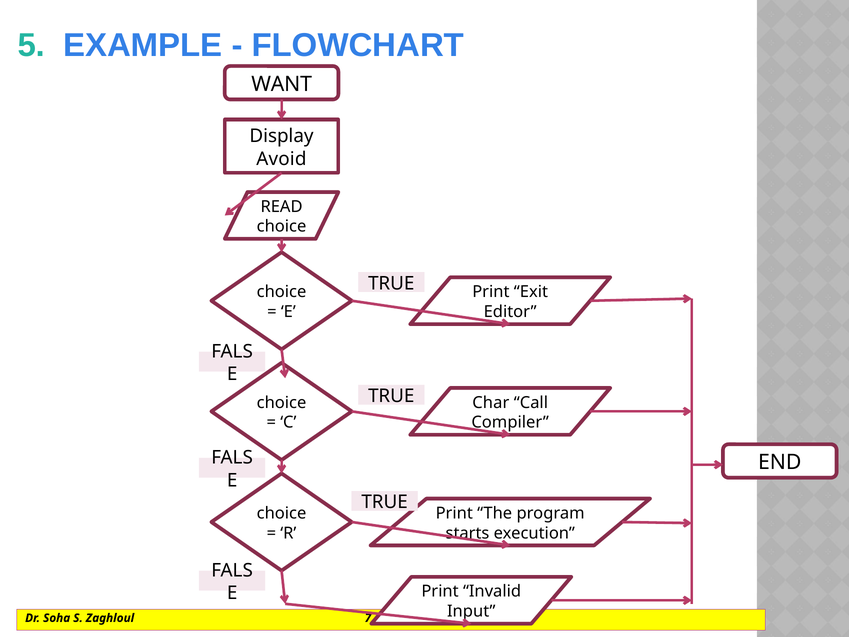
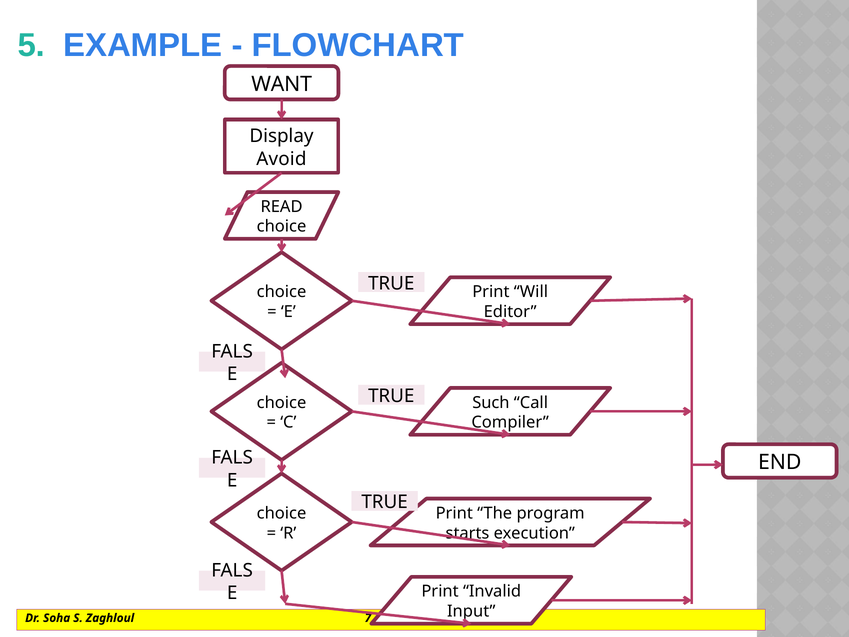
Exit: Exit -> Will (531, 292)
Char: Char -> Such (491, 402)
